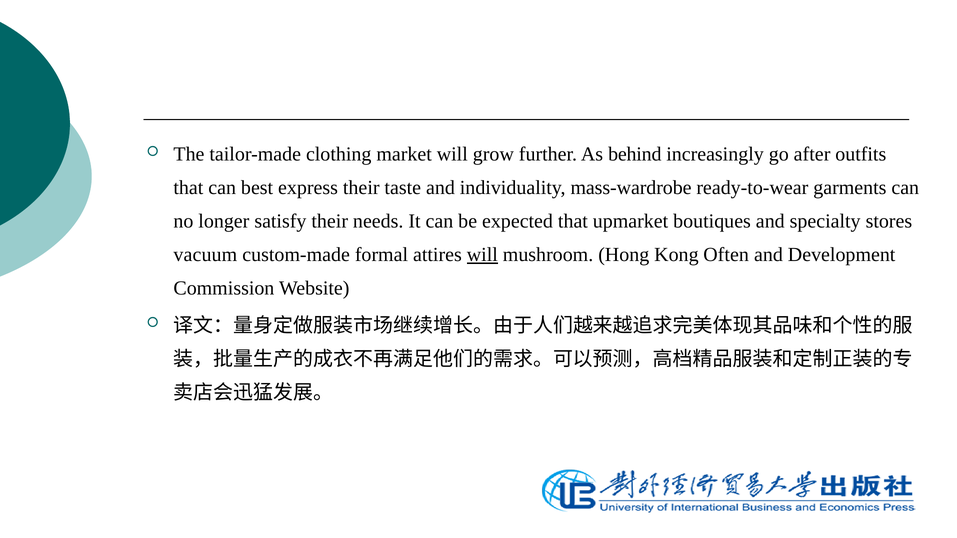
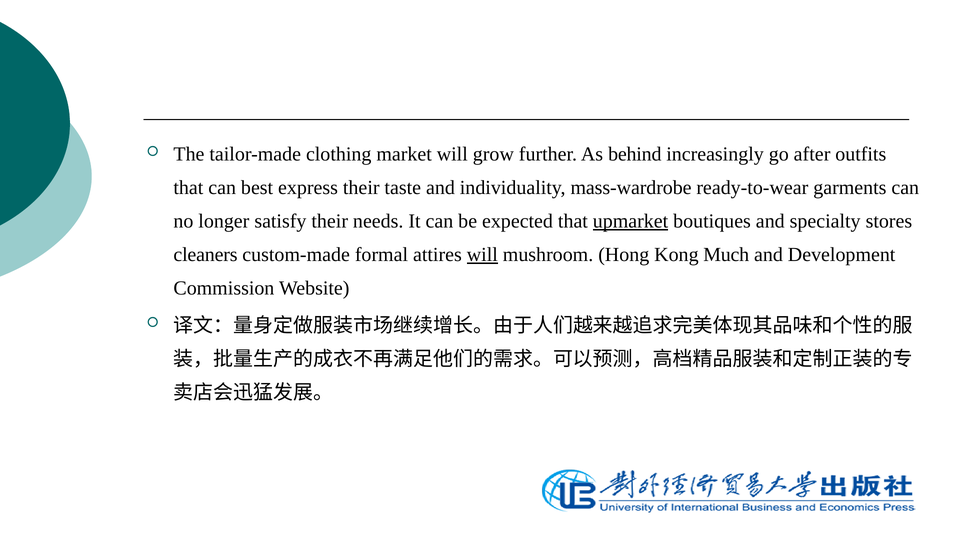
upmarket underline: none -> present (631, 221)
vacuum: vacuum -> cleaners (205, 255)
Often: Often -> Much (726, 255)
